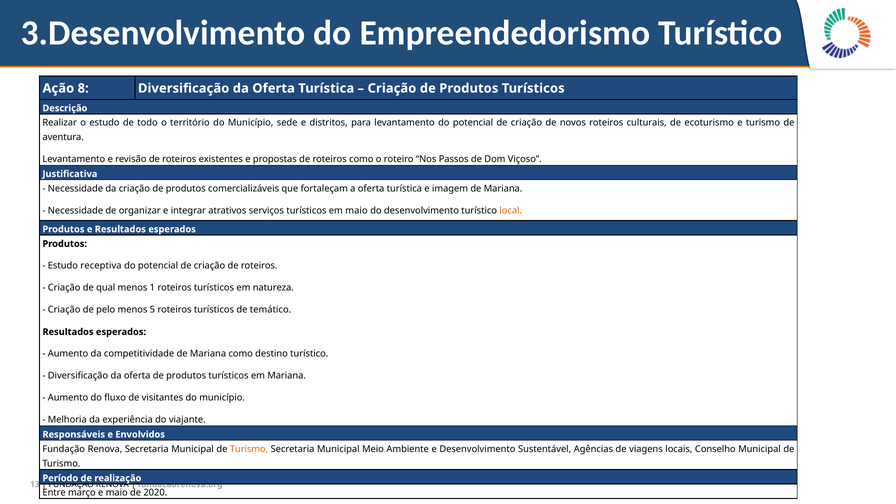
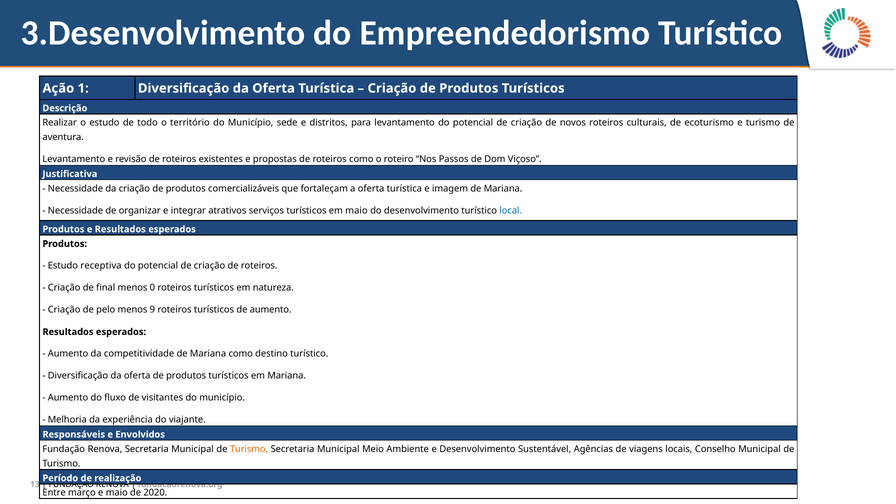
8: 8 -> 1 (83, 88)
local colour: orange -> blue (511, 211)
qual: qual -> final (106, 288)
1: 1 -> 0 (152, 288)
5: 5 -> 9 (152, 310)
de temático: temático -> aumento (271, 310)
